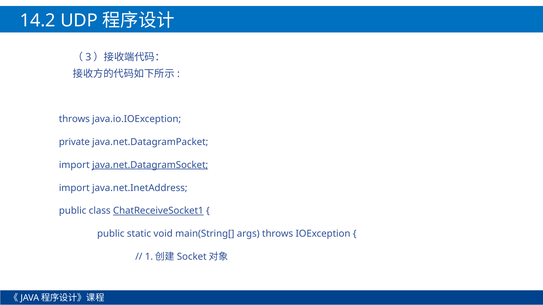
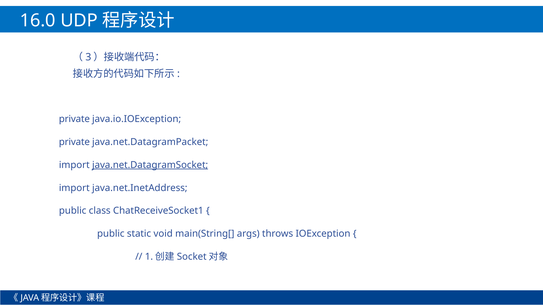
14.2: 14.2 -> 16.0 (38, 20)
throws: throws -> private (74, 119)
ChatReceiveSocket1 underline: present -> none (158, 211)
